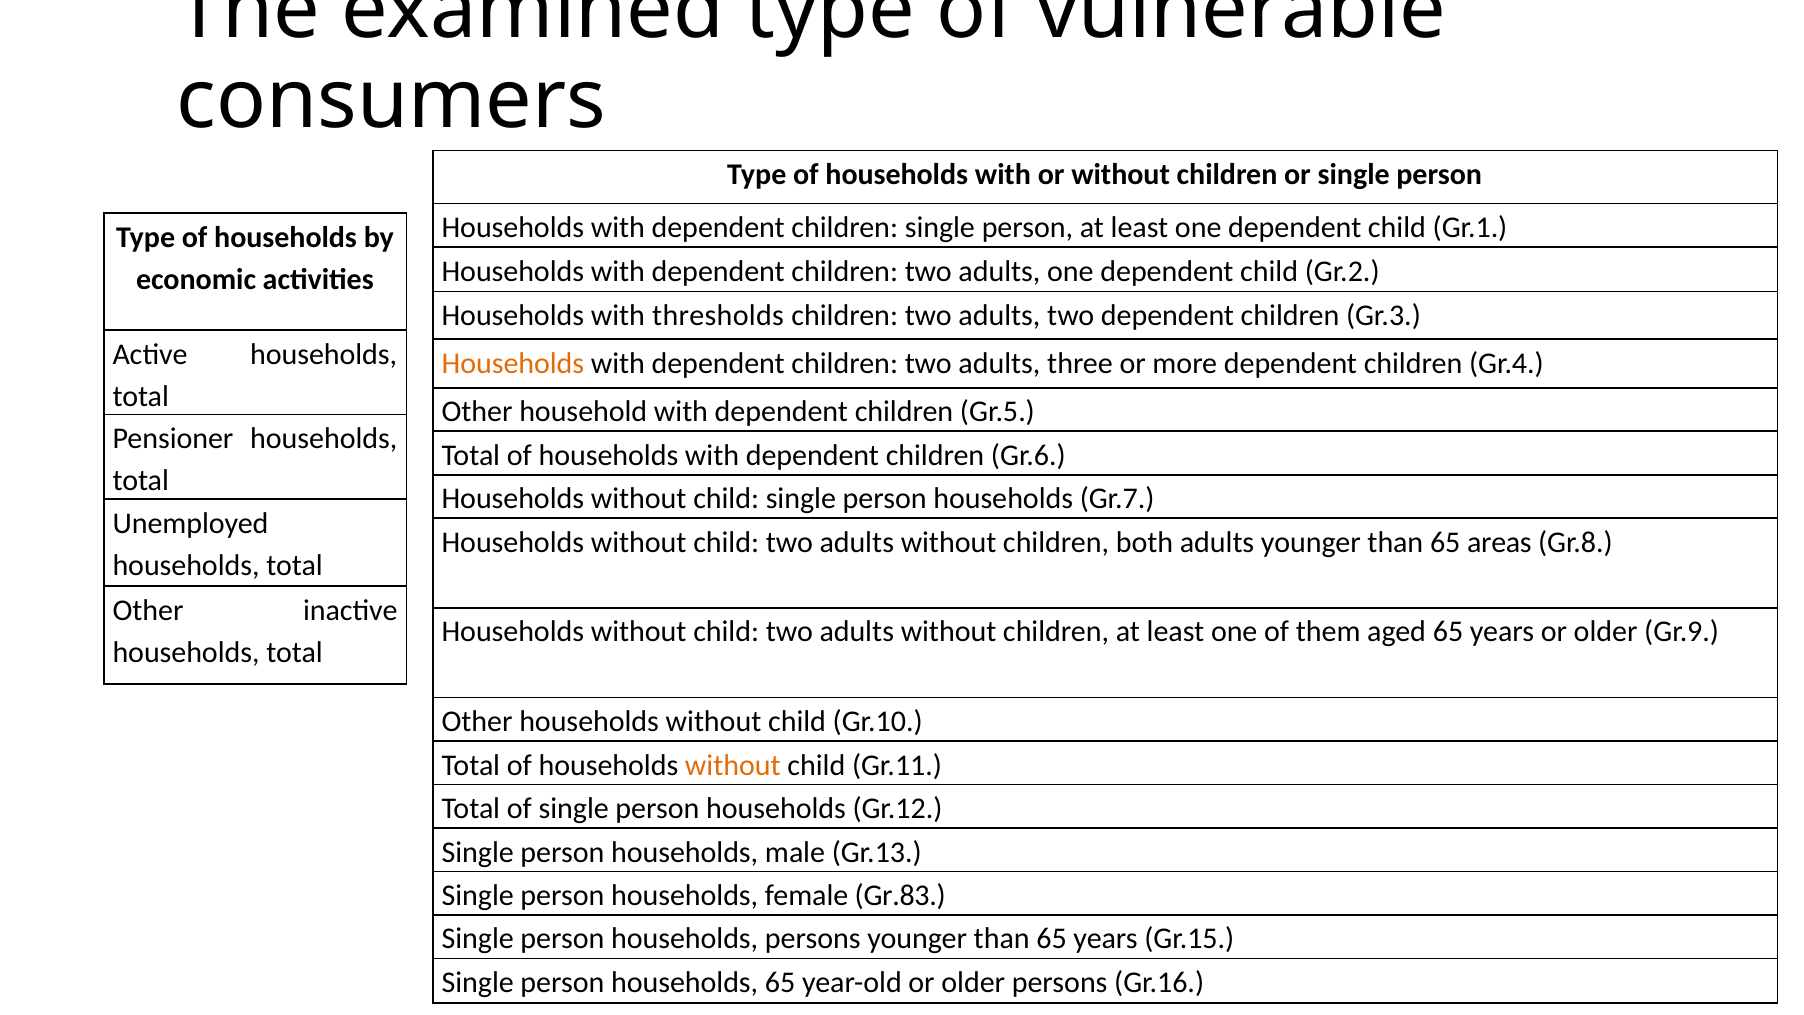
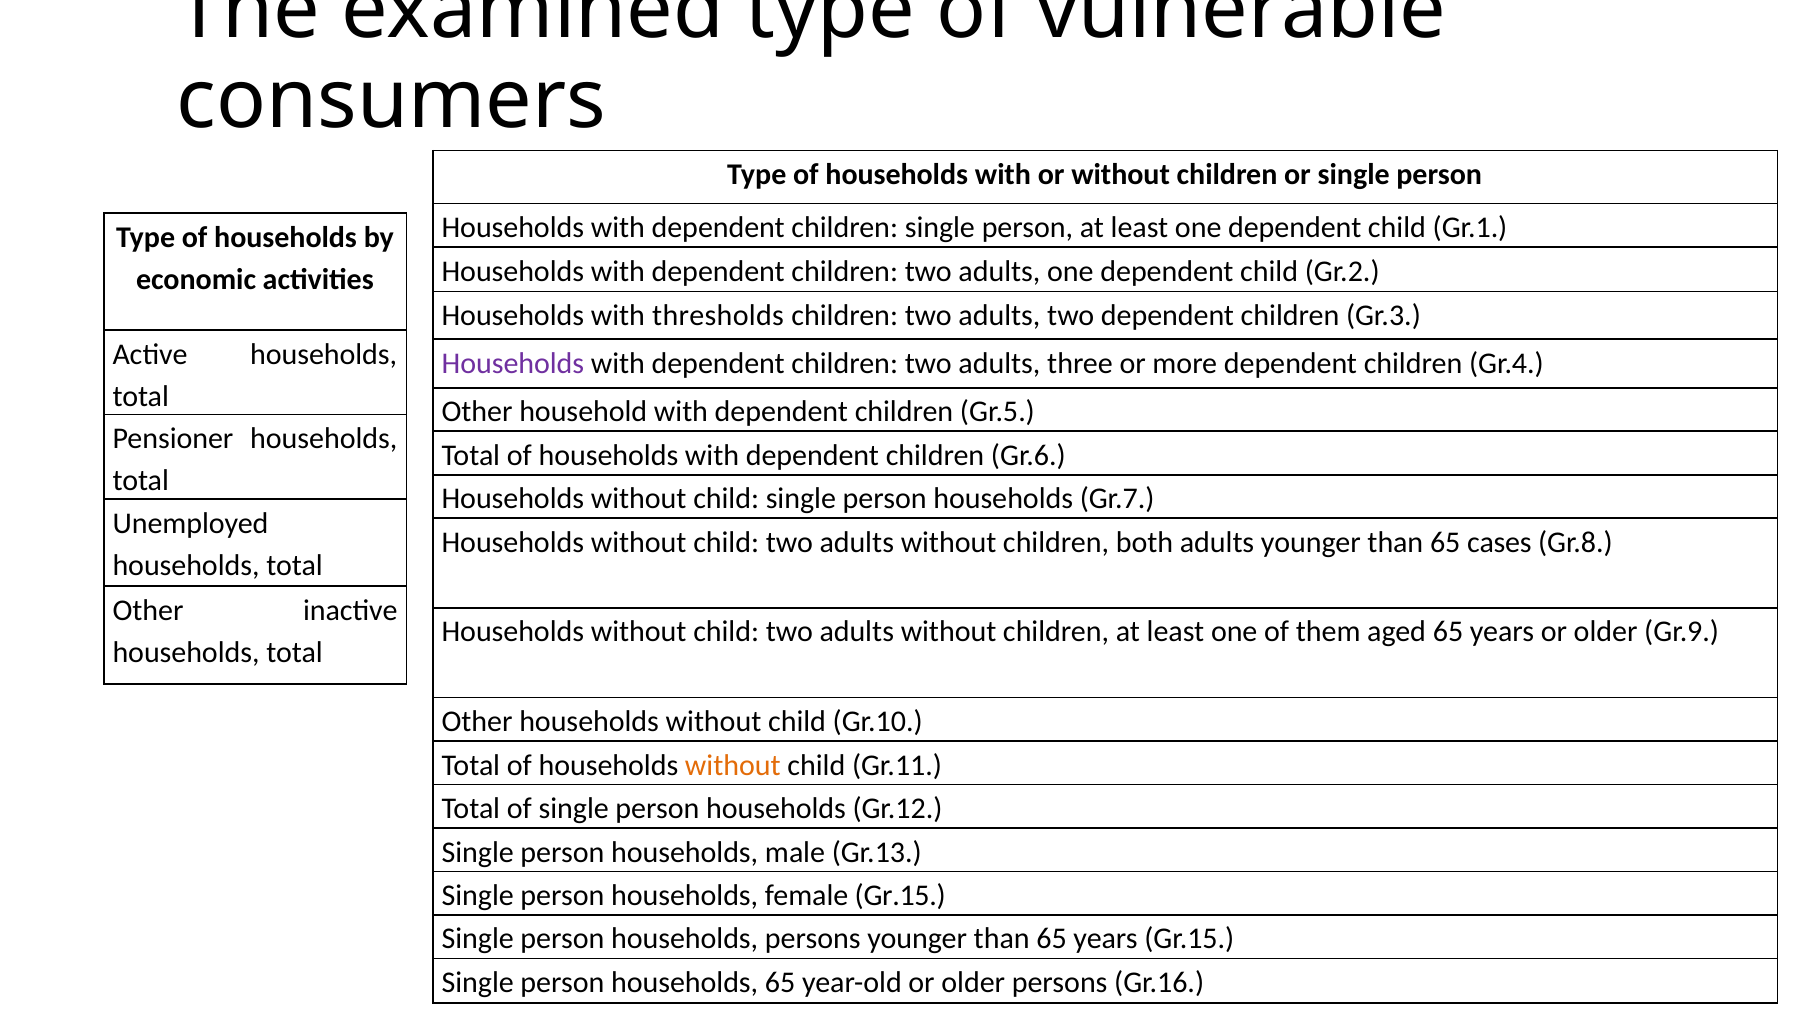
Households colour: orange -> purple (513, 363)
areas: areas -> cases (1499, 542)
female Gr.83: Gr.83 -> Gr.15 (900, 895)
